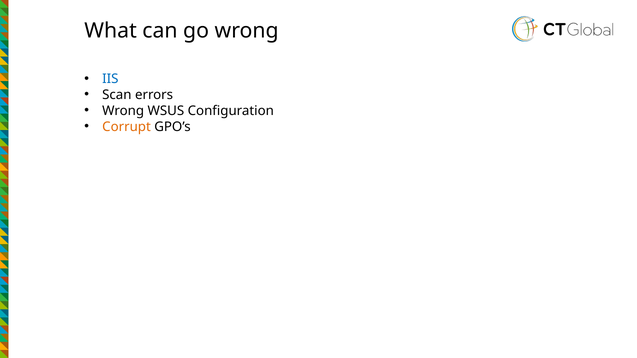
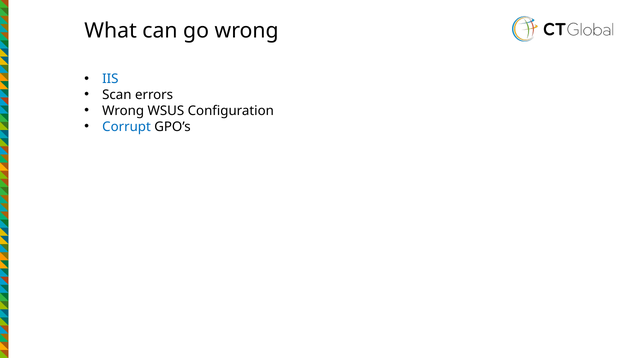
Corrupt colour: orange -> blue (127, 127)
